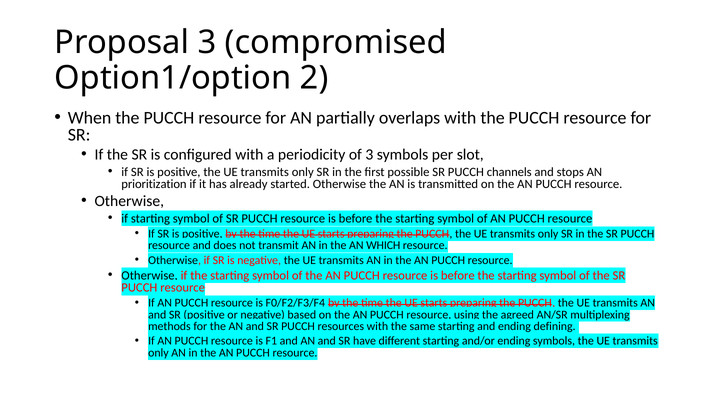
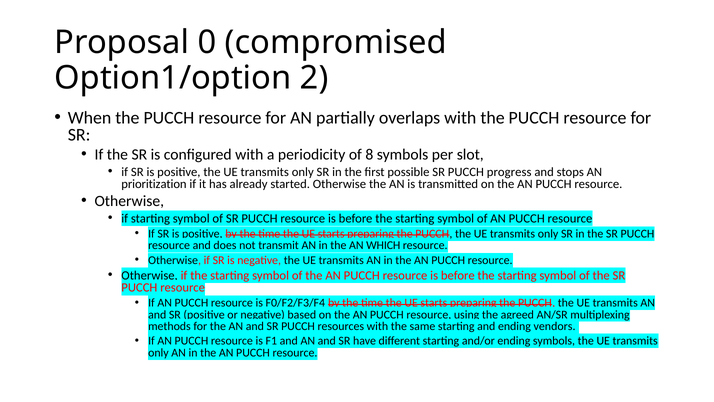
Proposal 3: 3 -> 0 (207, 42)
of 3: 3 -> 8 (369, 155)
channels: channels -> progress (509, 172)
defining: defining -> vendors (555, 326)
